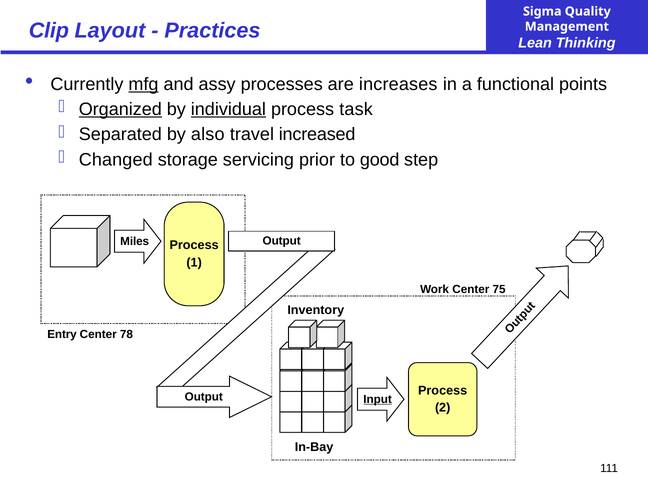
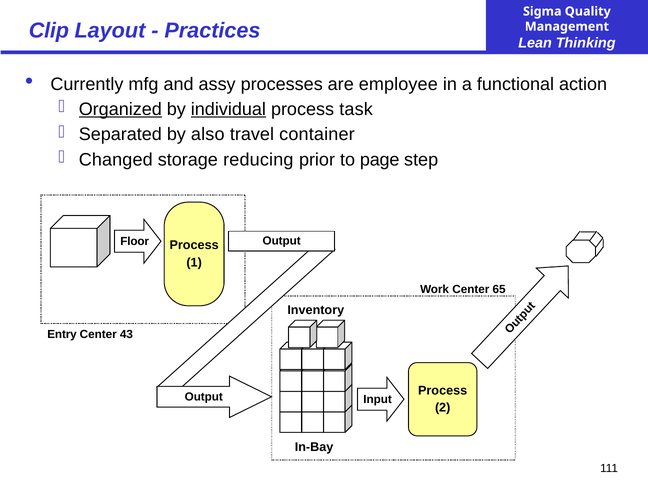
mfg underline: present -> none (143, 84)
increases: increases -> employee (398, 84)
points: points -> action (583, 84)
increased: increased -> container (317, 134)
servicing: servicing -> reducing (258, 160)
good: good -> page (380, 160)
Miles: Miles -> Floor (135, 241)
75: 75 -> 65 (499, 290)
78: 78 -> 43 (126, 334)
Input underline: present -> none (378, 399)
